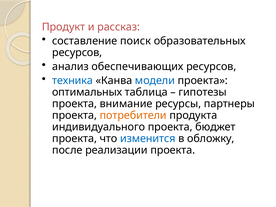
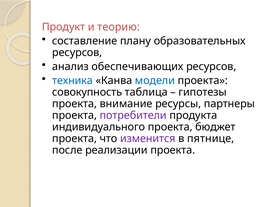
рассказ: рассказ -> теорию (119, 27)
поиск: поиск -> плану (136, 41)
оптимальных: оптимальных -> совокупность (87, 92)
потребители colour: orange -> purple (133, 115)
изменится colour: blue -> purple (148, 139)
обложку: обложку -> пятнице (211, 139)
